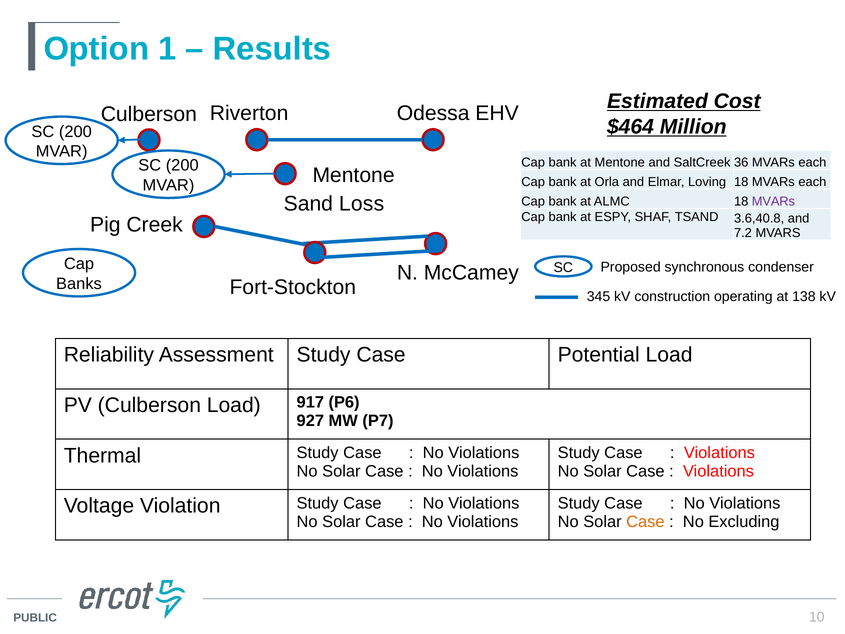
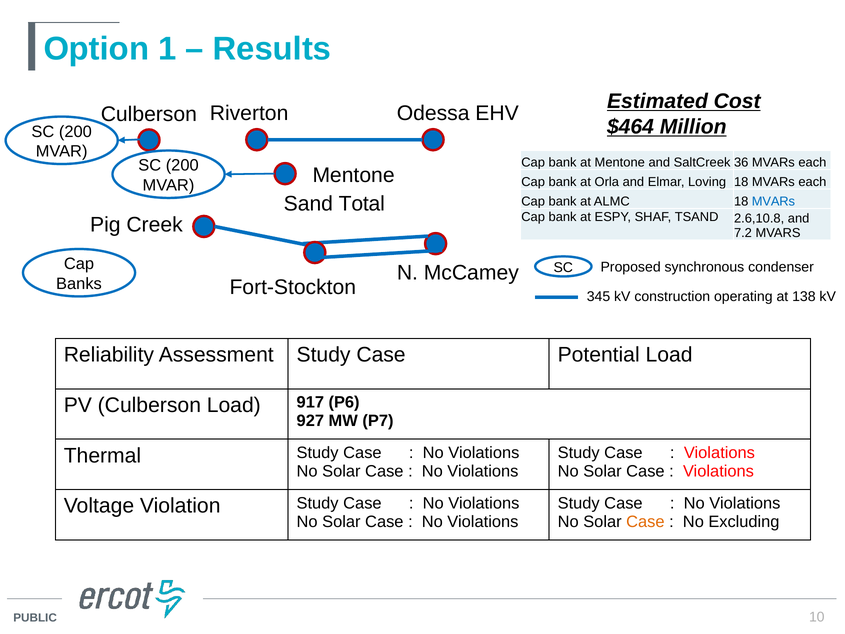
Loss: Loss -> Total (362, 204)
MVARs colour: purple -> blue (773, 201)
3.6,40.8: 3.6,40.8 -> 2.6,10.8 (759, 218)
